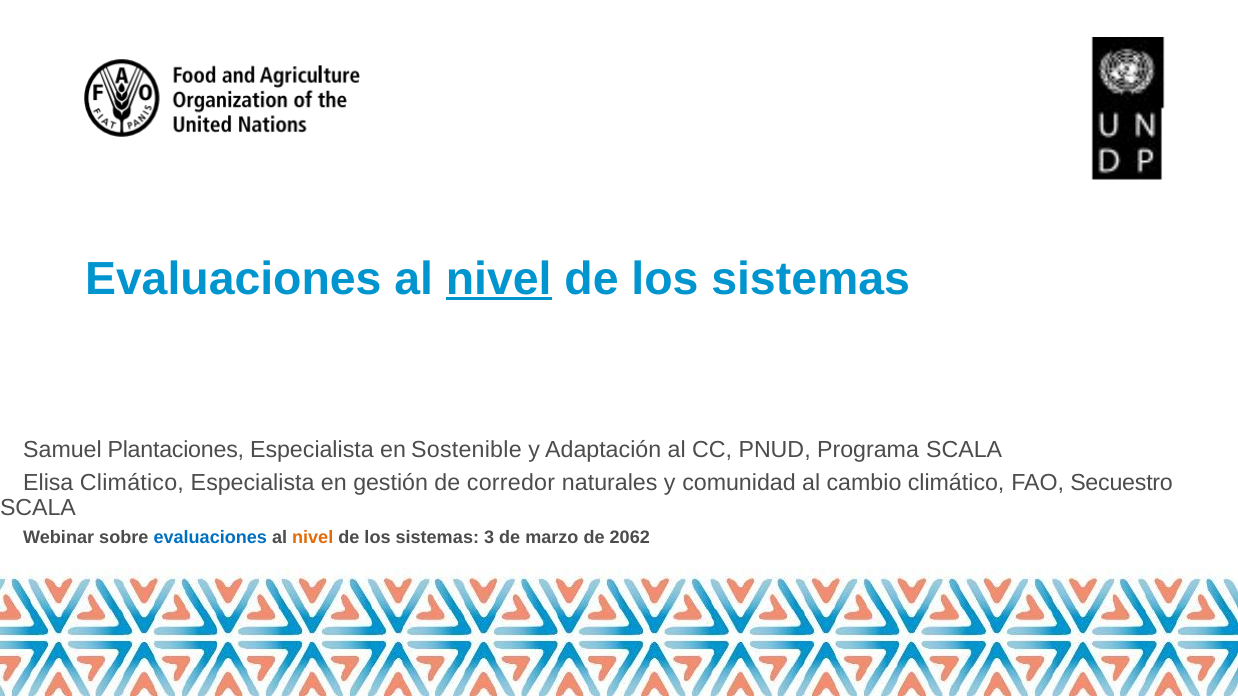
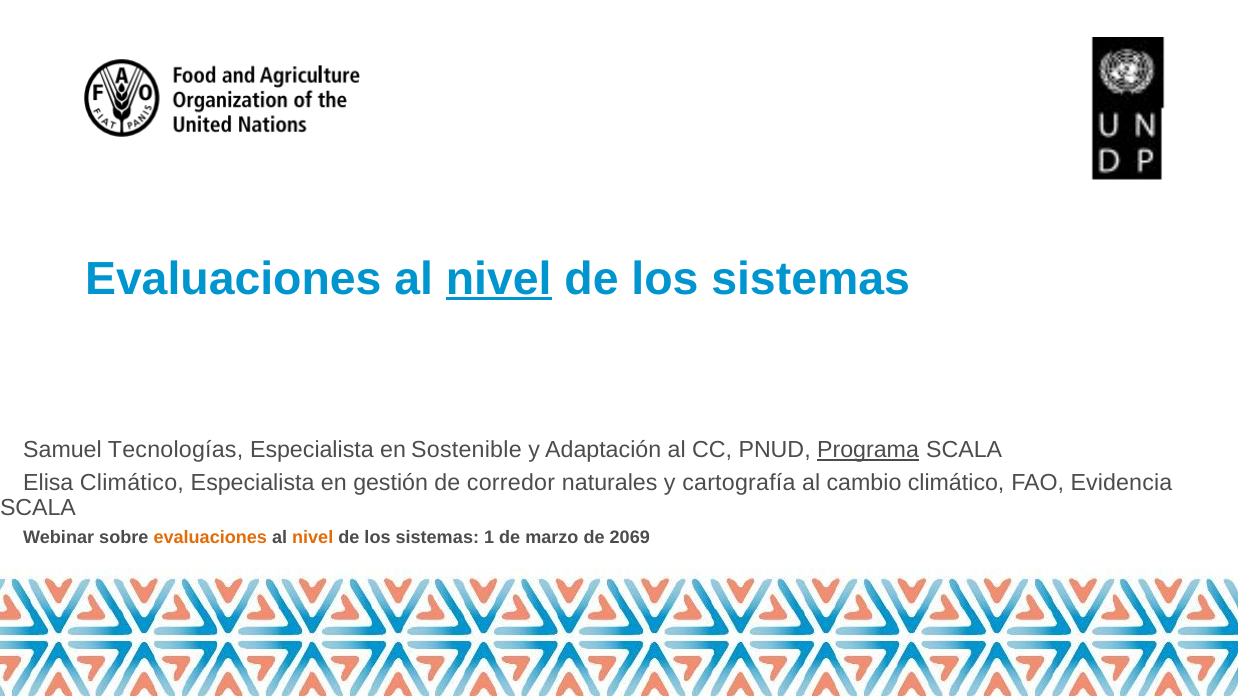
Plantaciones: Plantaciones -> Tecnologías (176, 450)
Programa underline: none -> present (868, 450)
comunidad: comunidad -> cartografía (739, 483)
Secuestro: Secuestro -> Evidencia (1121, 483)
evaluaciones colour: blue -> orange (210, 538)
3: 3 -> 1 (489, 538)
2062: 2062 -> 2069 (630, 538)
